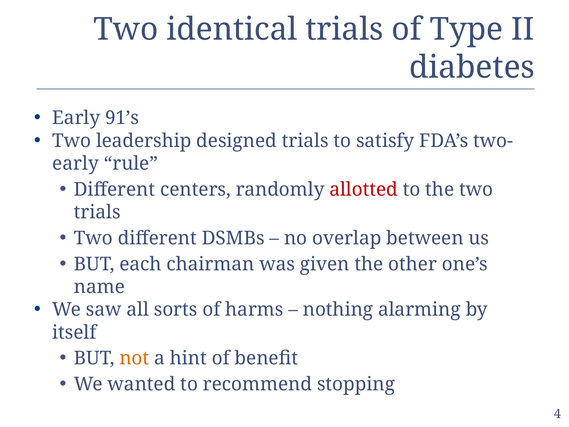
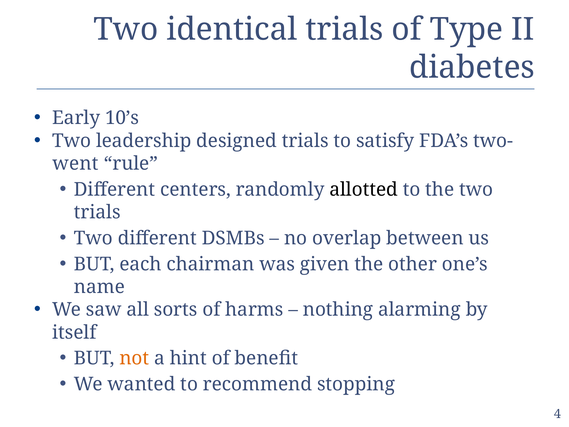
91’s: 91’s -> 10’s (122, 118)
early: early -> went (76, 163)
allotted colour: red -> black (364, 189)
